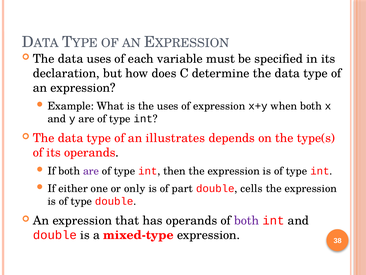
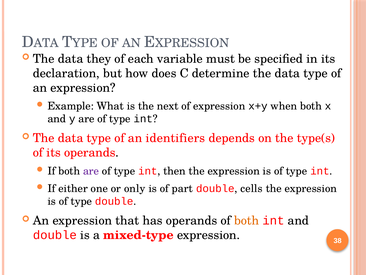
data uses: uses -> they (99, 59)
the uses: uses -> next (168, 106)
illustrates: illustrates -> identifiers (175, 138)
both colour: purple -> orange (247, 220)
